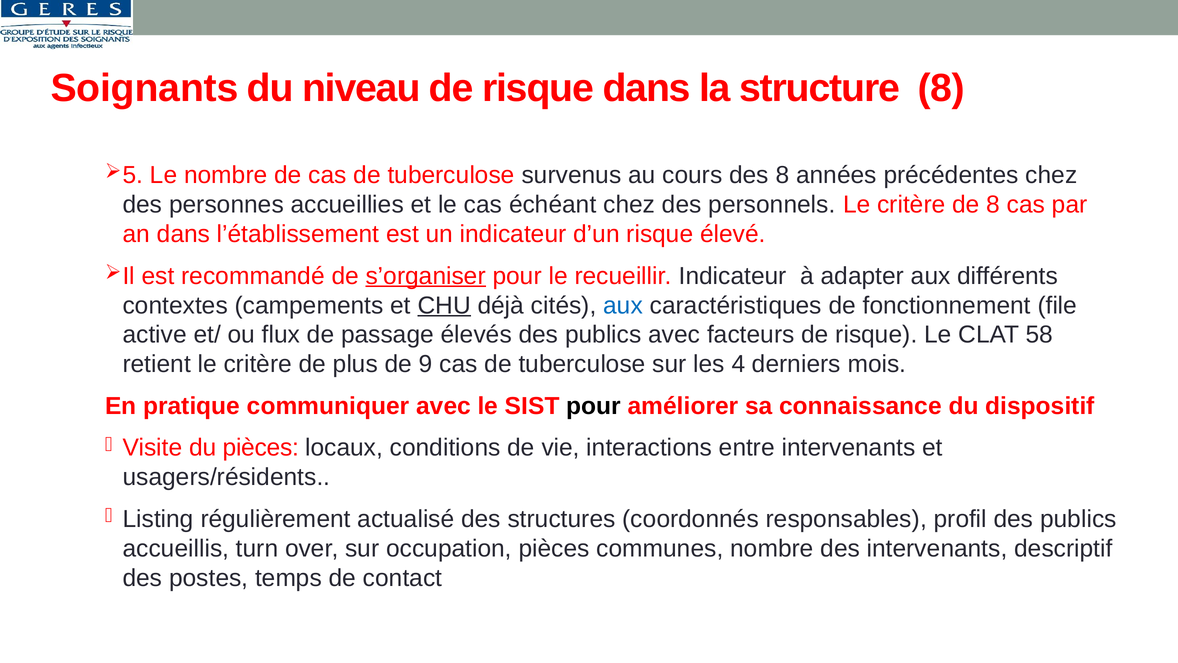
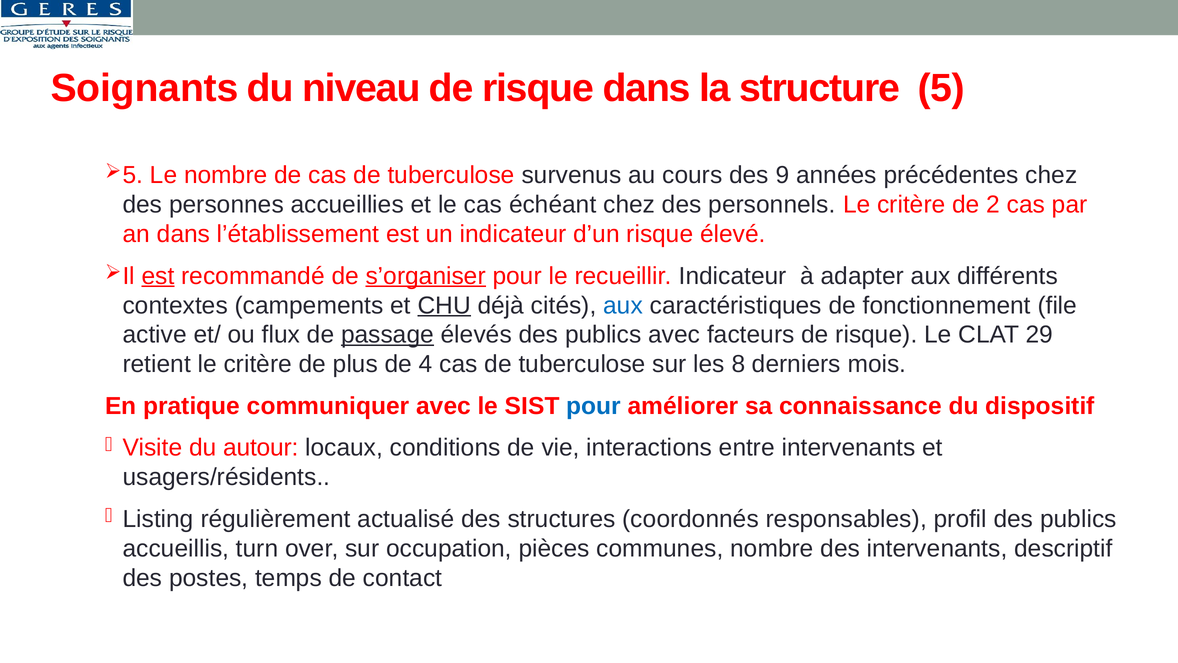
structure 8: 8 -> 5 (941, 88)
des 8: 8 -> 9 (782, 175)
de 8: 8 -> 2 (993, 205)
est underline: none -> present (158, 276)
passage underline: none -> present (388, 335)
58: 58 -> 29 (1039, 335)
9: 9 -> 4 (426, 364)
4: 4 -> 8 (738, 364)
pour colour: black -> blue (594, 406)
du pièces: pièces -> autour (261, 448)
